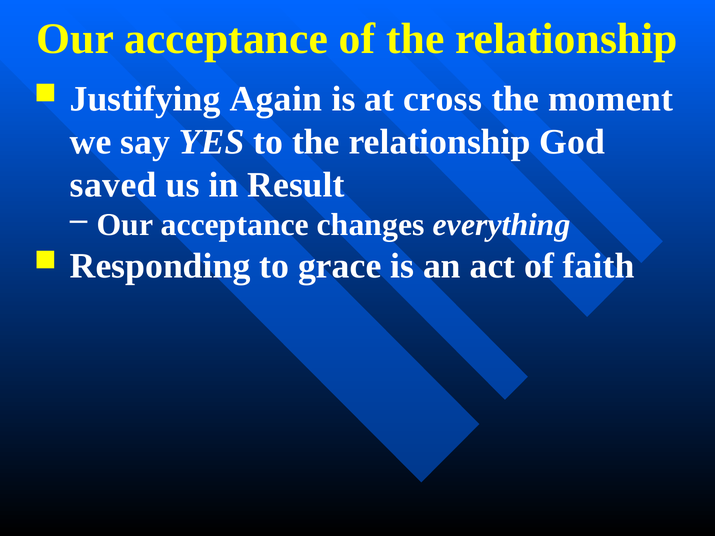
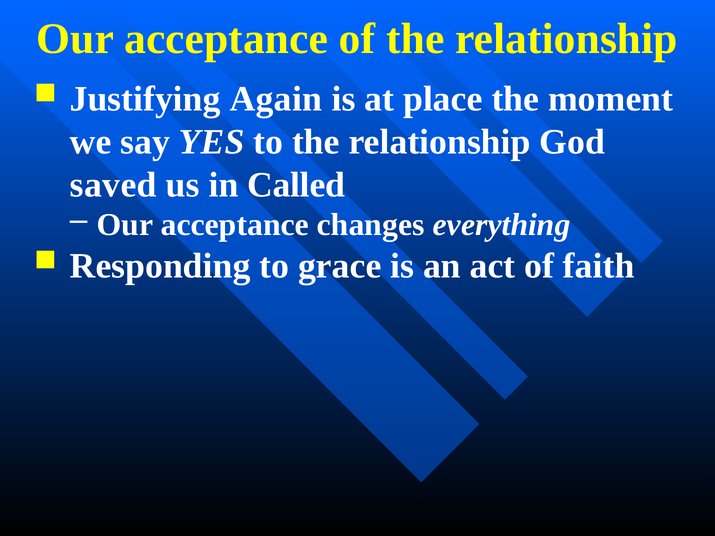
cross: cross -> place (443, 99)
Result: Result -> Called (296, 185)
